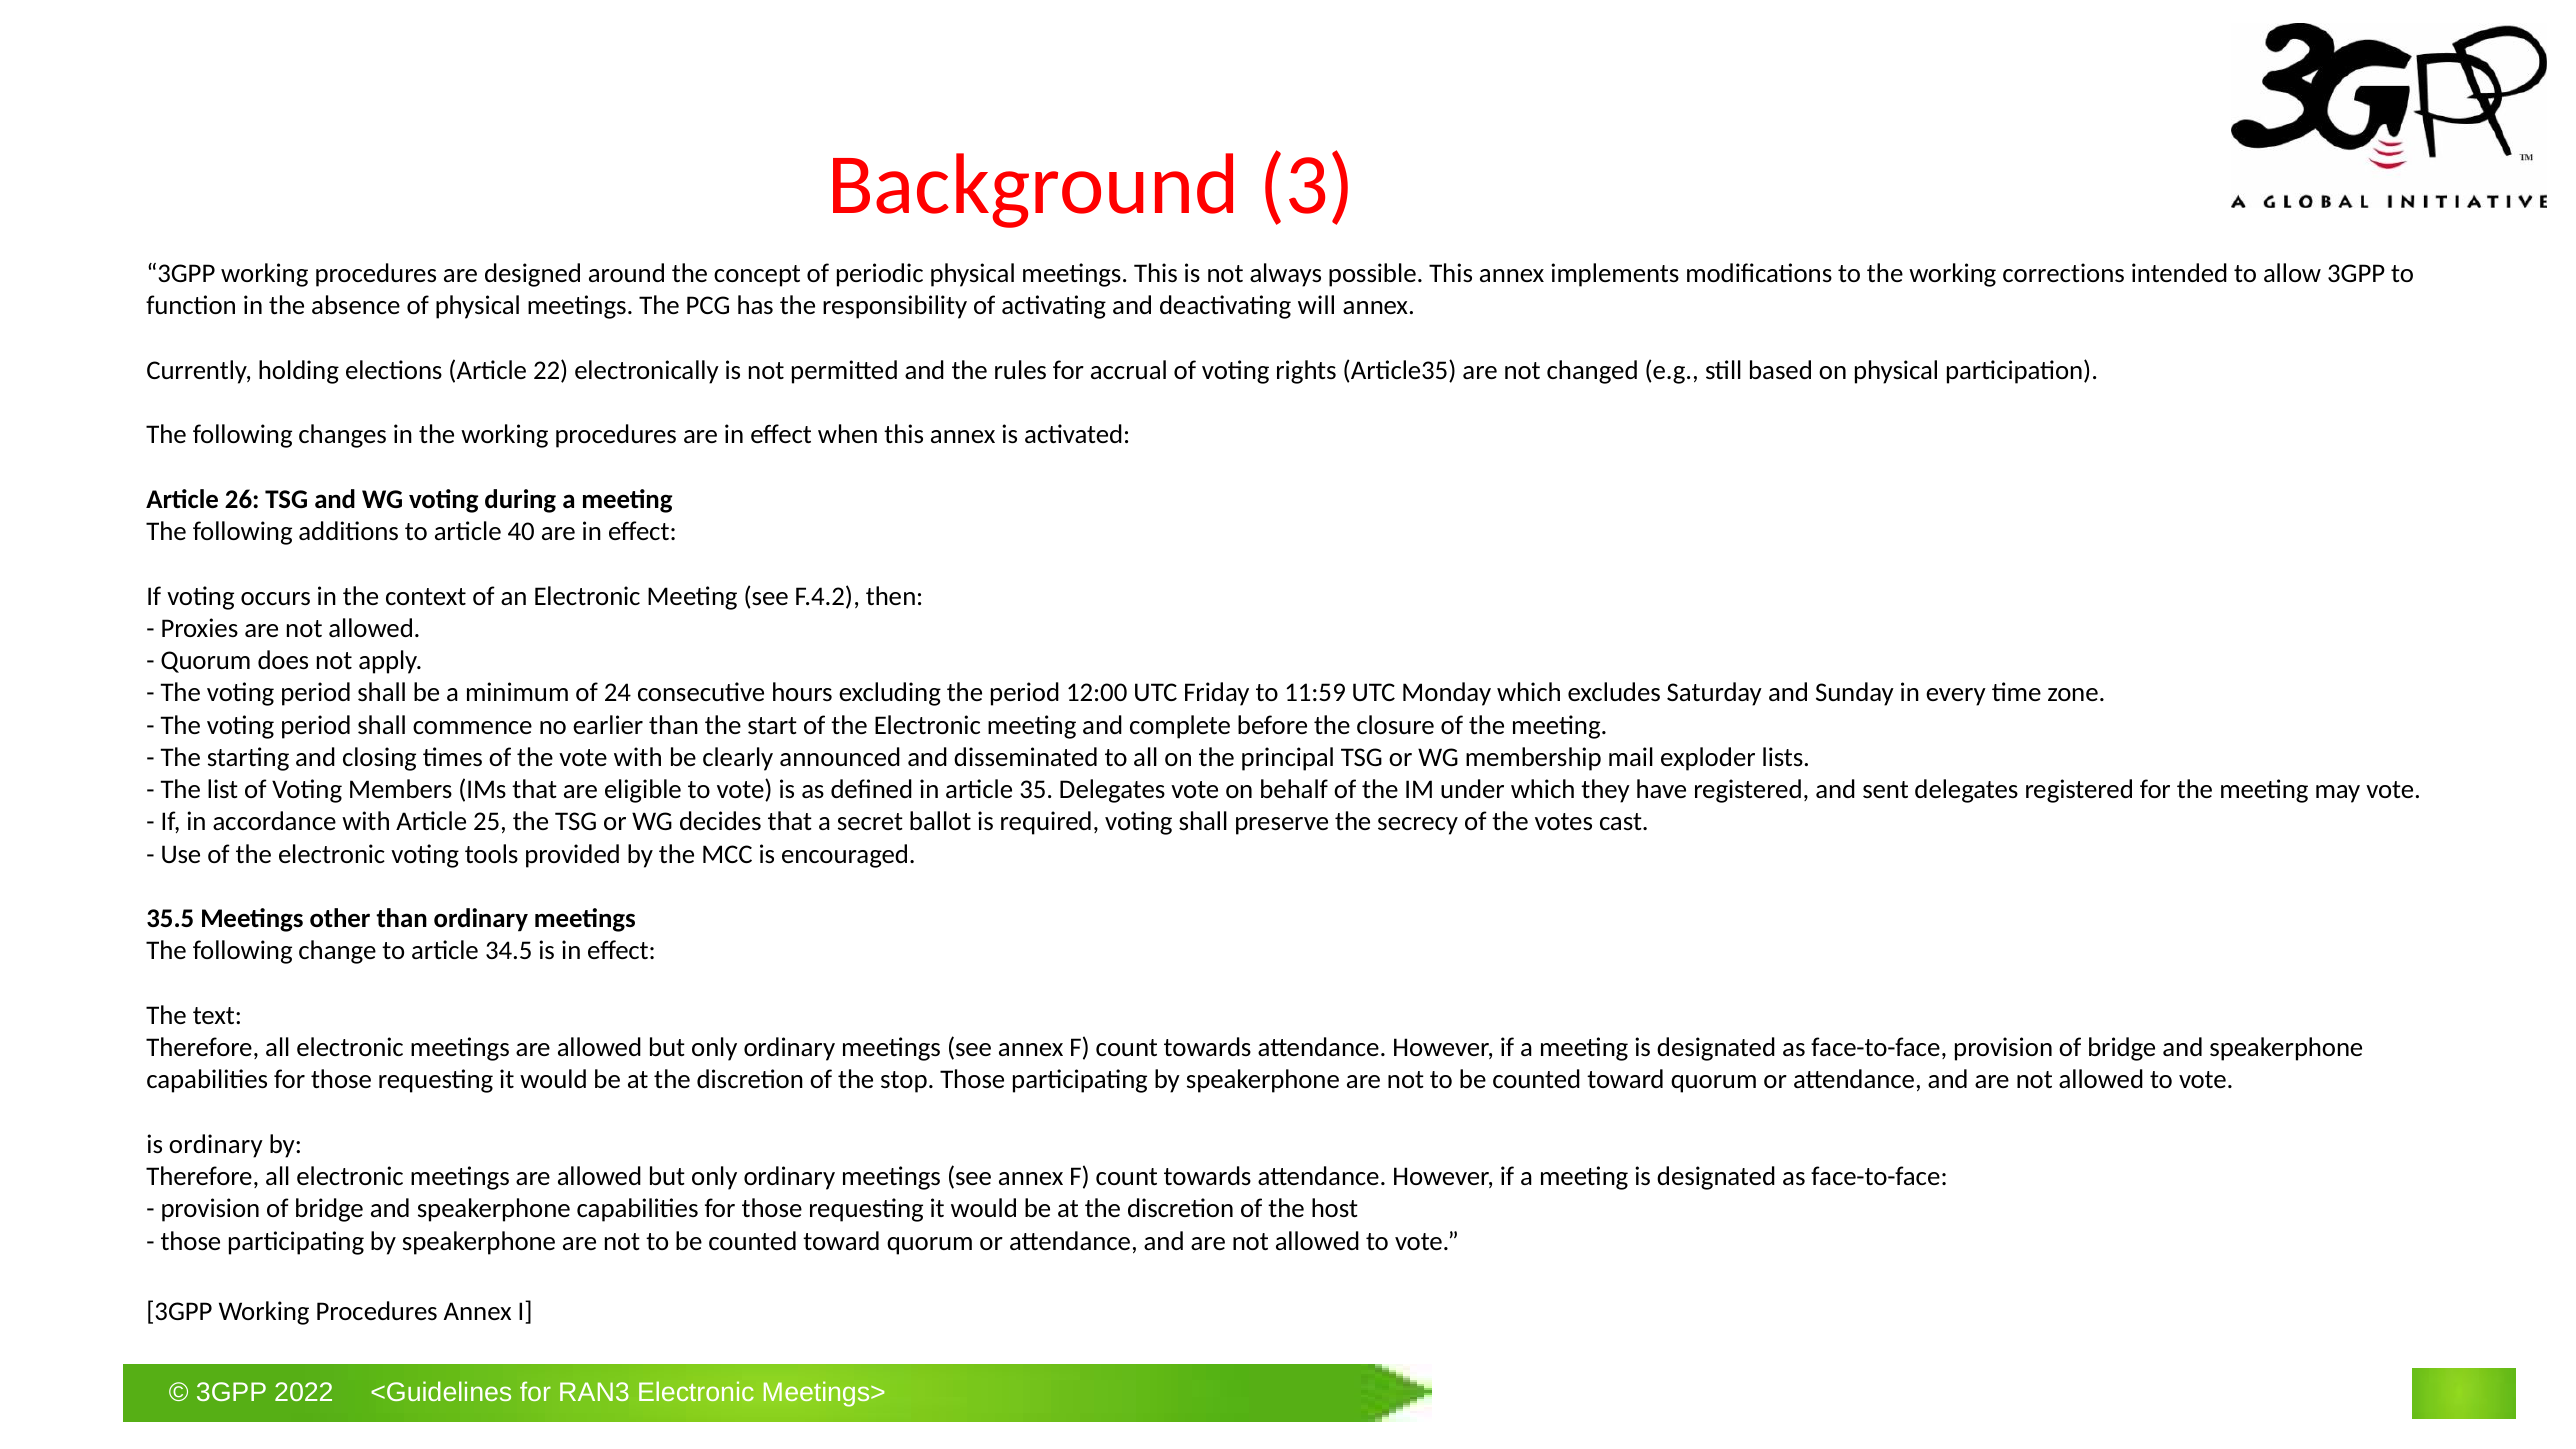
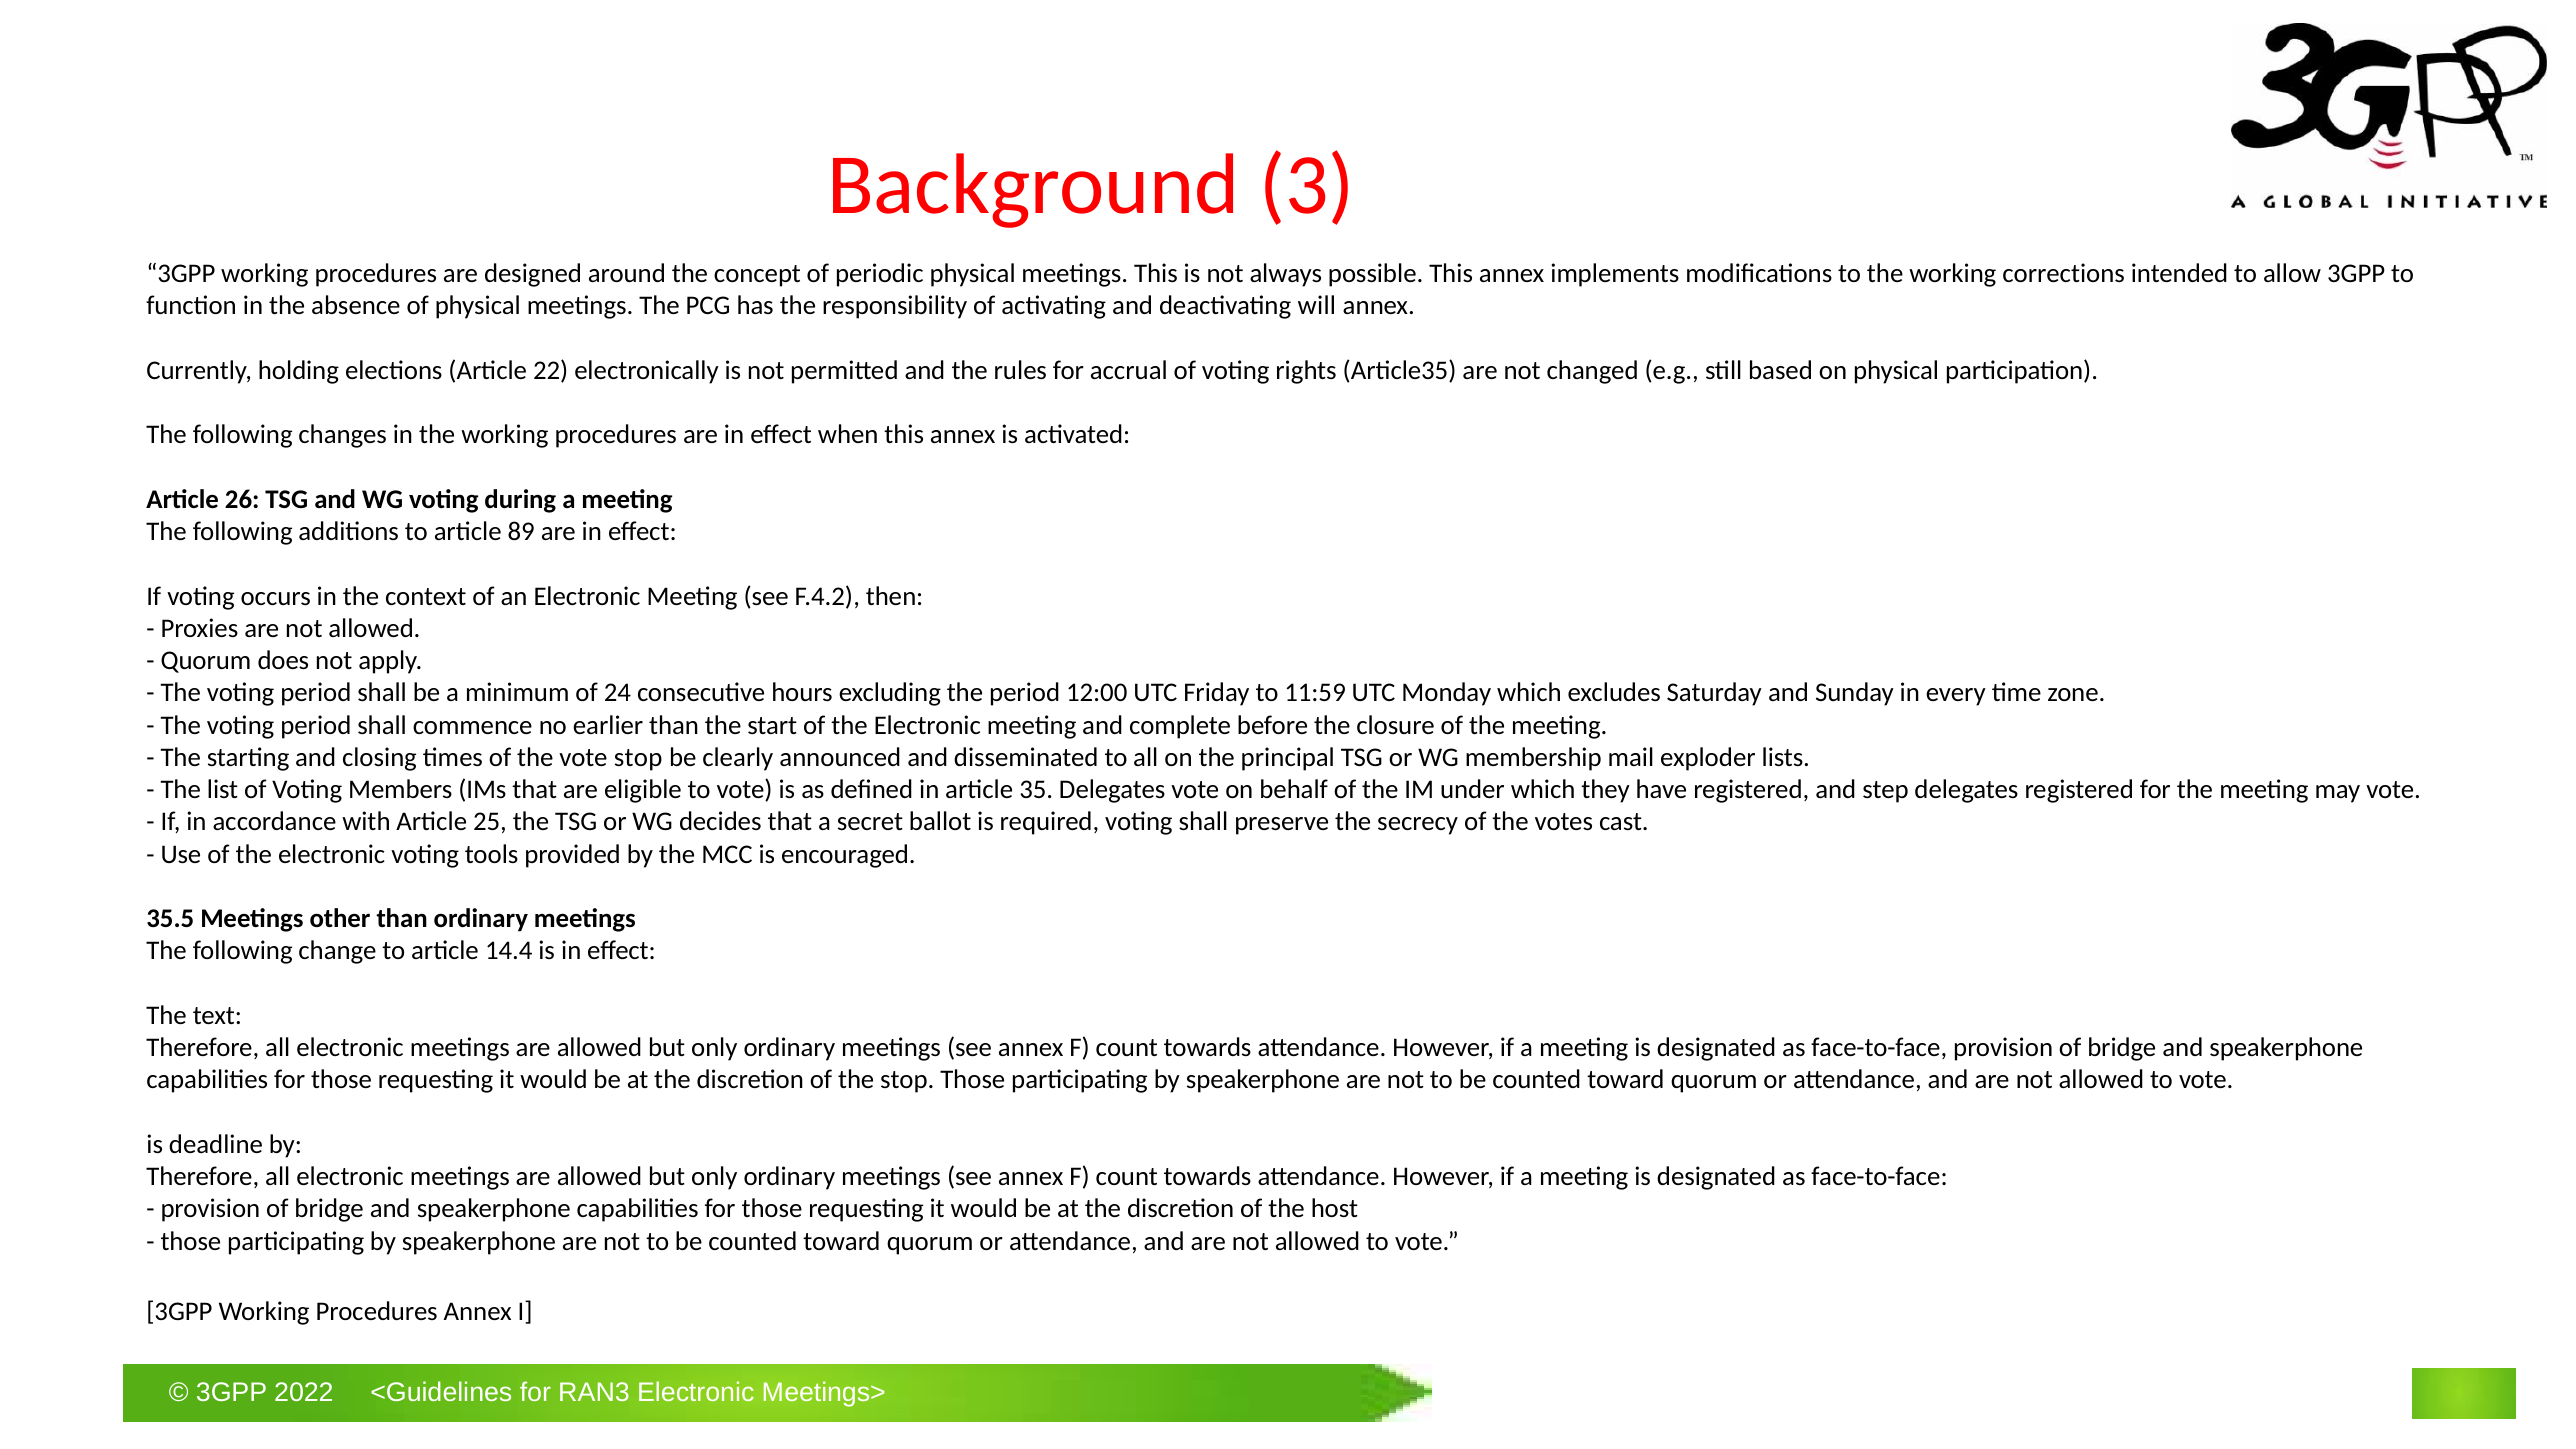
40: 40 -> 89 (521, 532)
vote with: with -> stop (638, 758)
sent: sent -> step (1886, 790)
34.5: 34.5 -> 14.4 (509, 951)
is ordinary: ordinary -> deadline (216, 1145)
